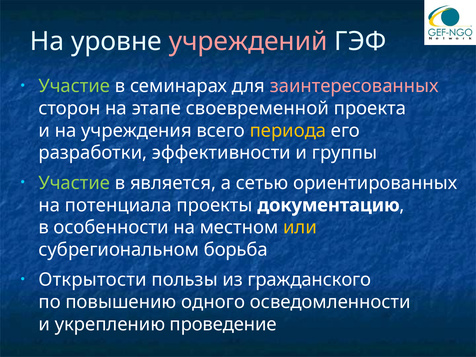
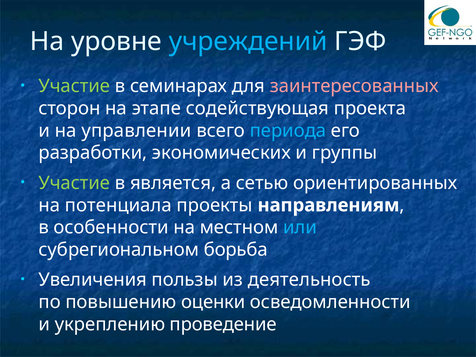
учреждений colour: pink -> light blue (248, 41)
своевременной: своевременной -> содействующая (257, 108)
учреждения: учреждения -> управлении (136, 131)
периода colour: yellow -> light blue (288, 131)
эффективности: эффективности -> экономических (221, 153)
документацию: документацию -> направлениям (328, 205)
или colour: yellow -> light blue (300, 227)
Открытости: Открытости -> Увеличения (93, 280)
гражданского: гражданского -> деятельность (309, 280)
одного: одного -> оценки (213, 302)
